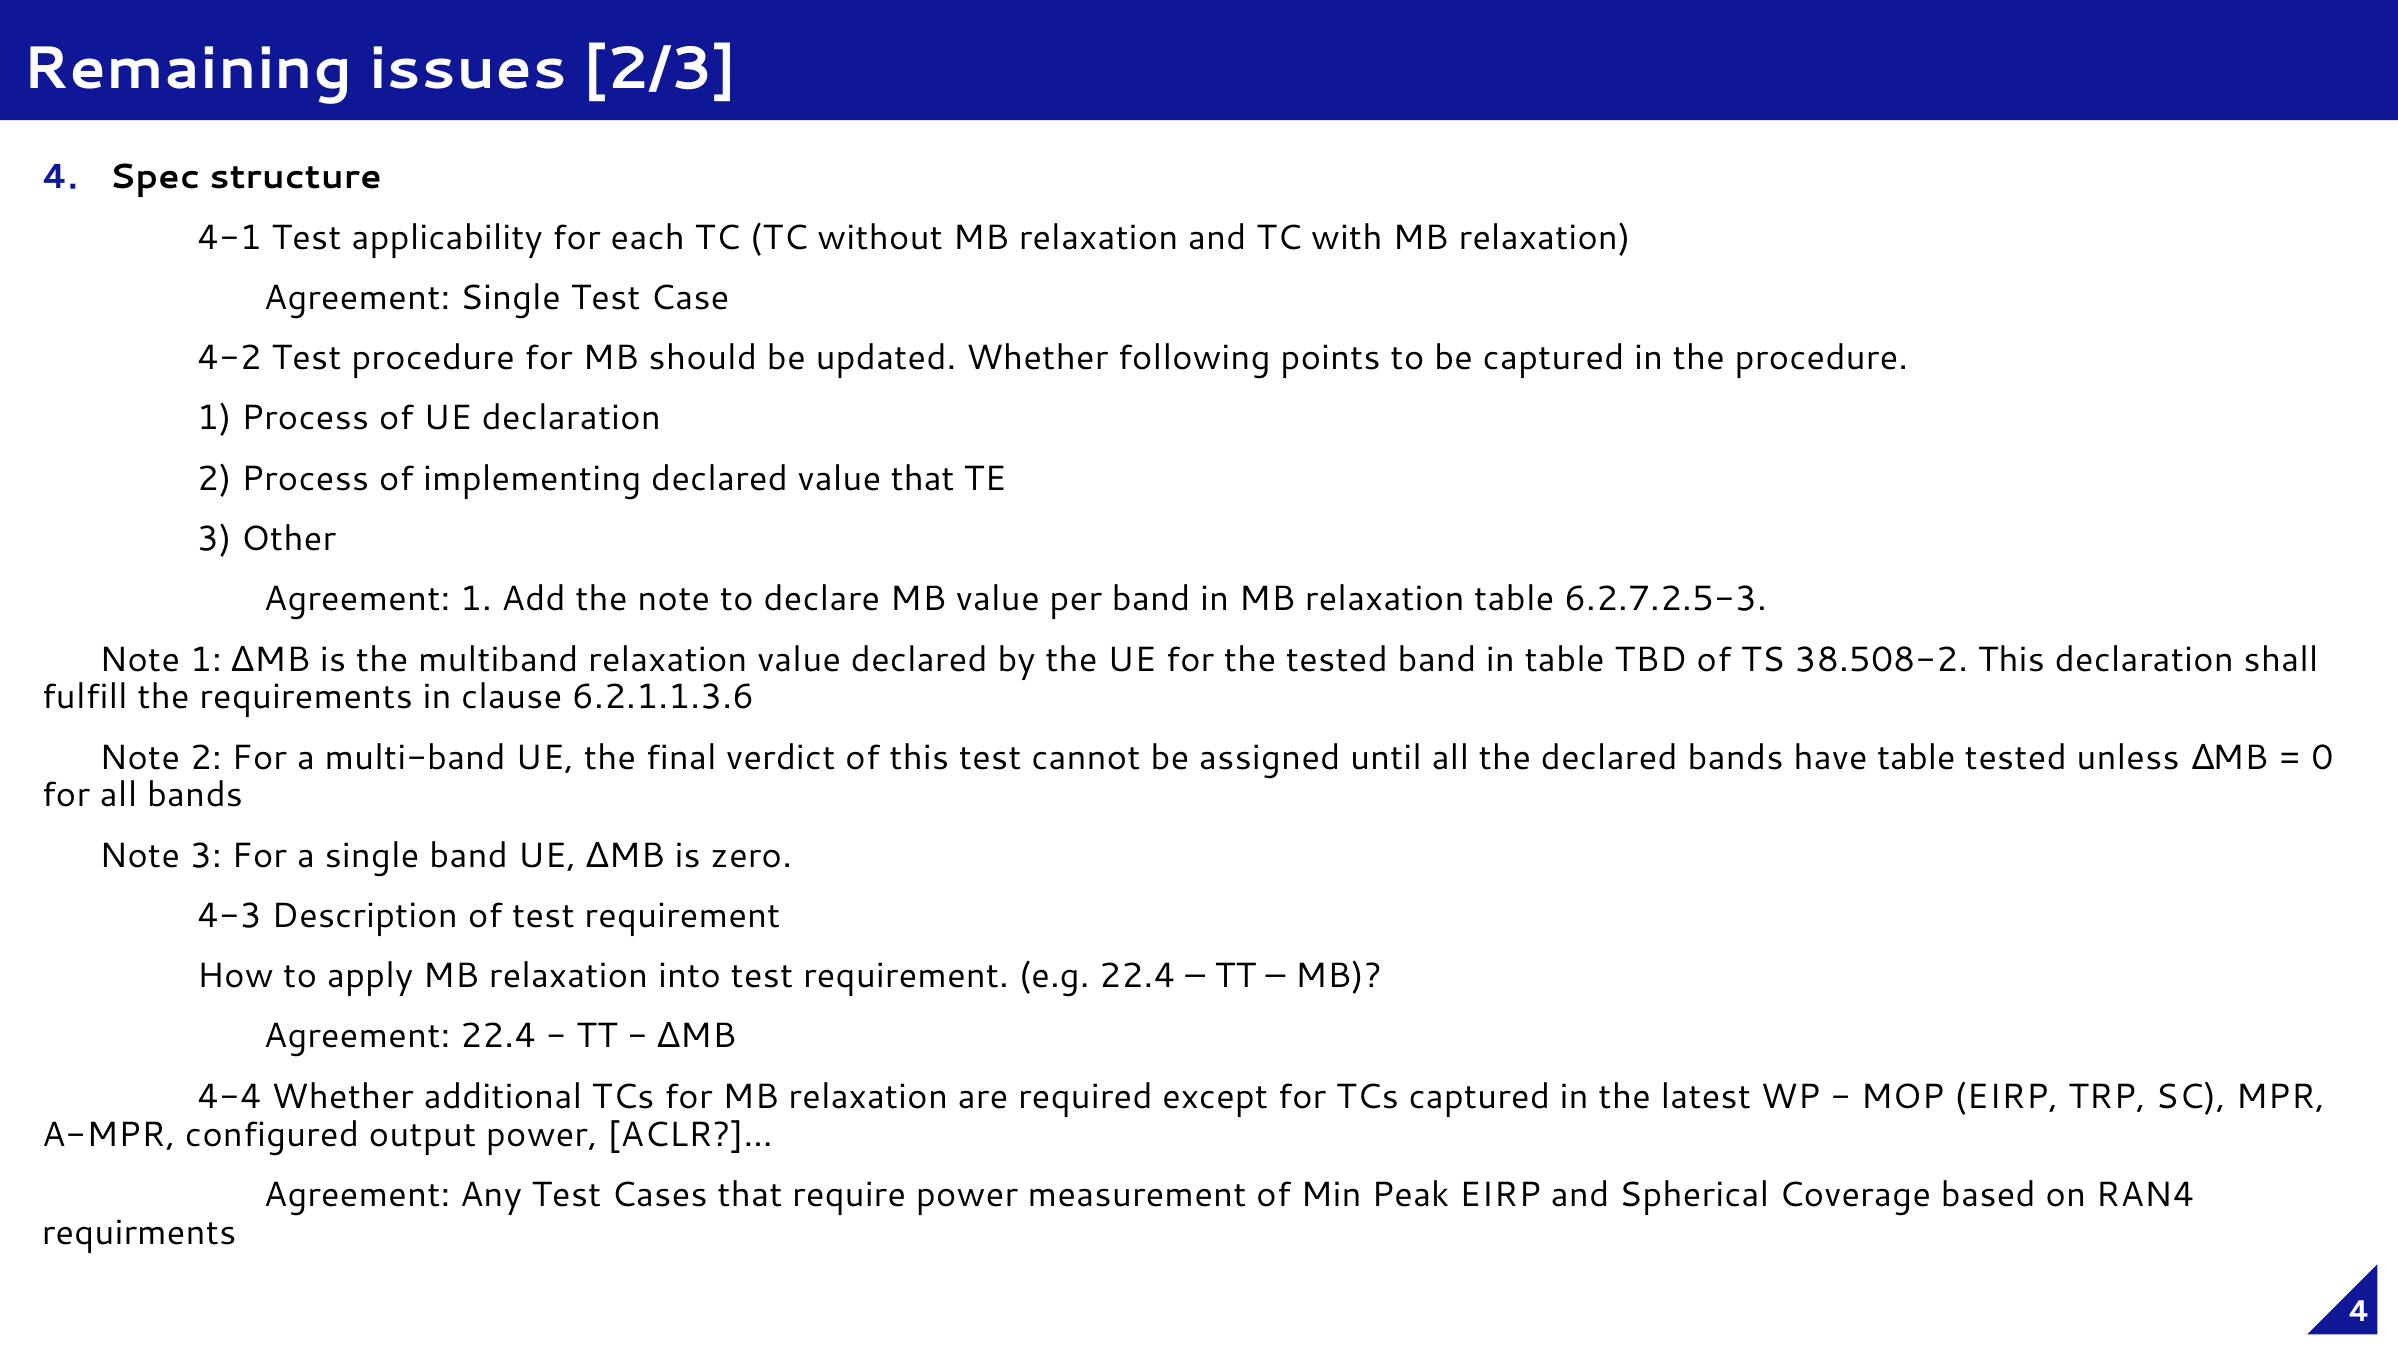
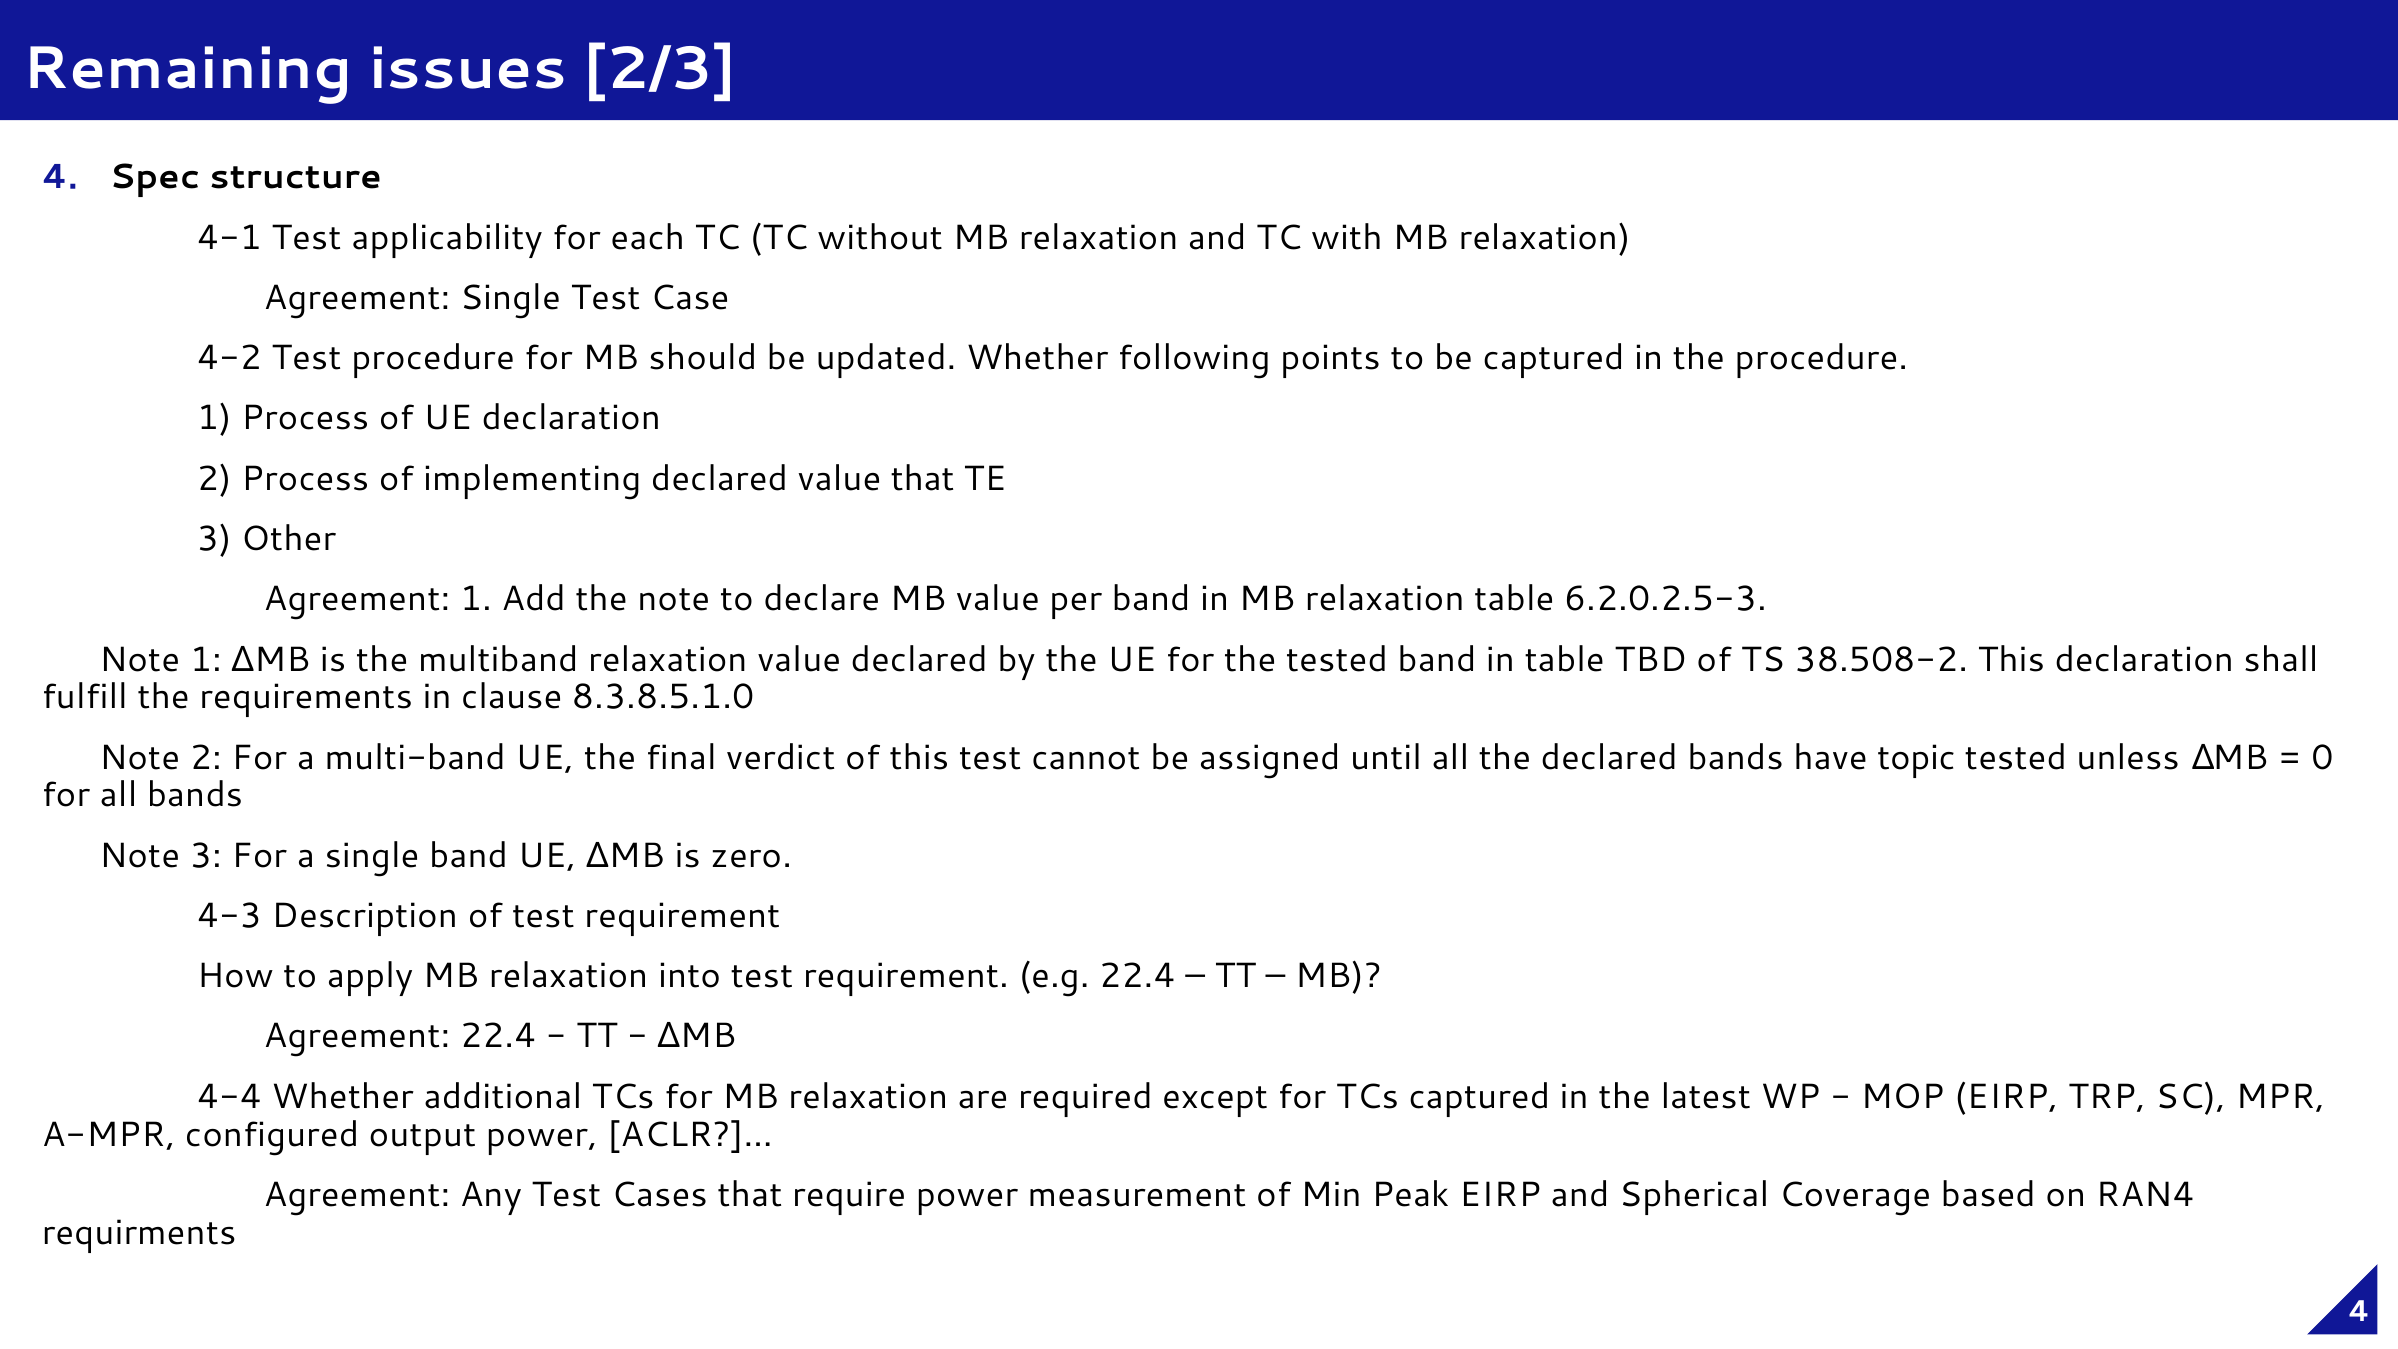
6.2.7.2.5-3: 6.2.7.2.5-3 -> 6.2.0.2.5-3 (1665, 599)
6.2.1.1.3.6: 6.2.1.1.3.6 -> 8.3.8.5.1.0 (663, 697)
have table: table -> topic (1916, 757)
